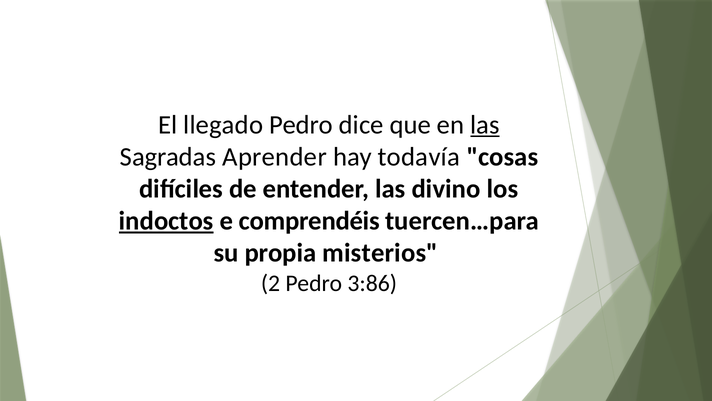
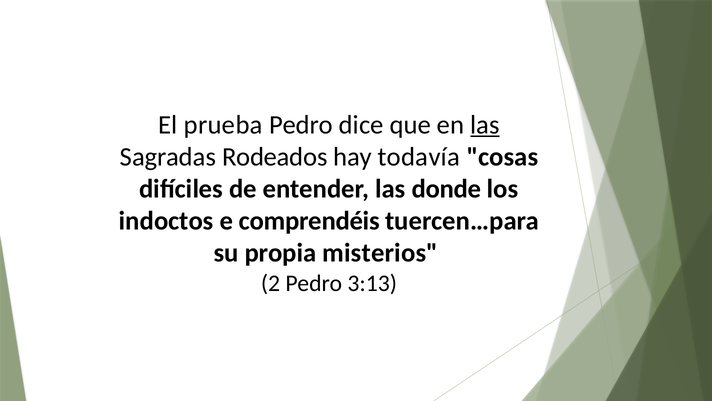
llegado: llegado -> prueba (223, 125)
Aprender: Aprender -> Rodeados (275, 157)
divino: divino -> donde (446, 189)
indoctos underline: present -> none (166, 221)
3:86: 3:86 -> 3:13 (372, 283)
